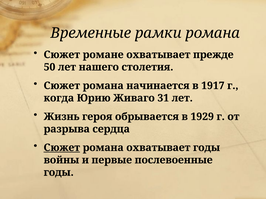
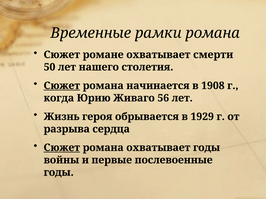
прежде: прежде -> смерти (213, 55)
Сюжет underline: none -> present (62, 86)
1917: 1917 -> 1908 (213, 86)
31: 31 -> 56 (163, 98)
